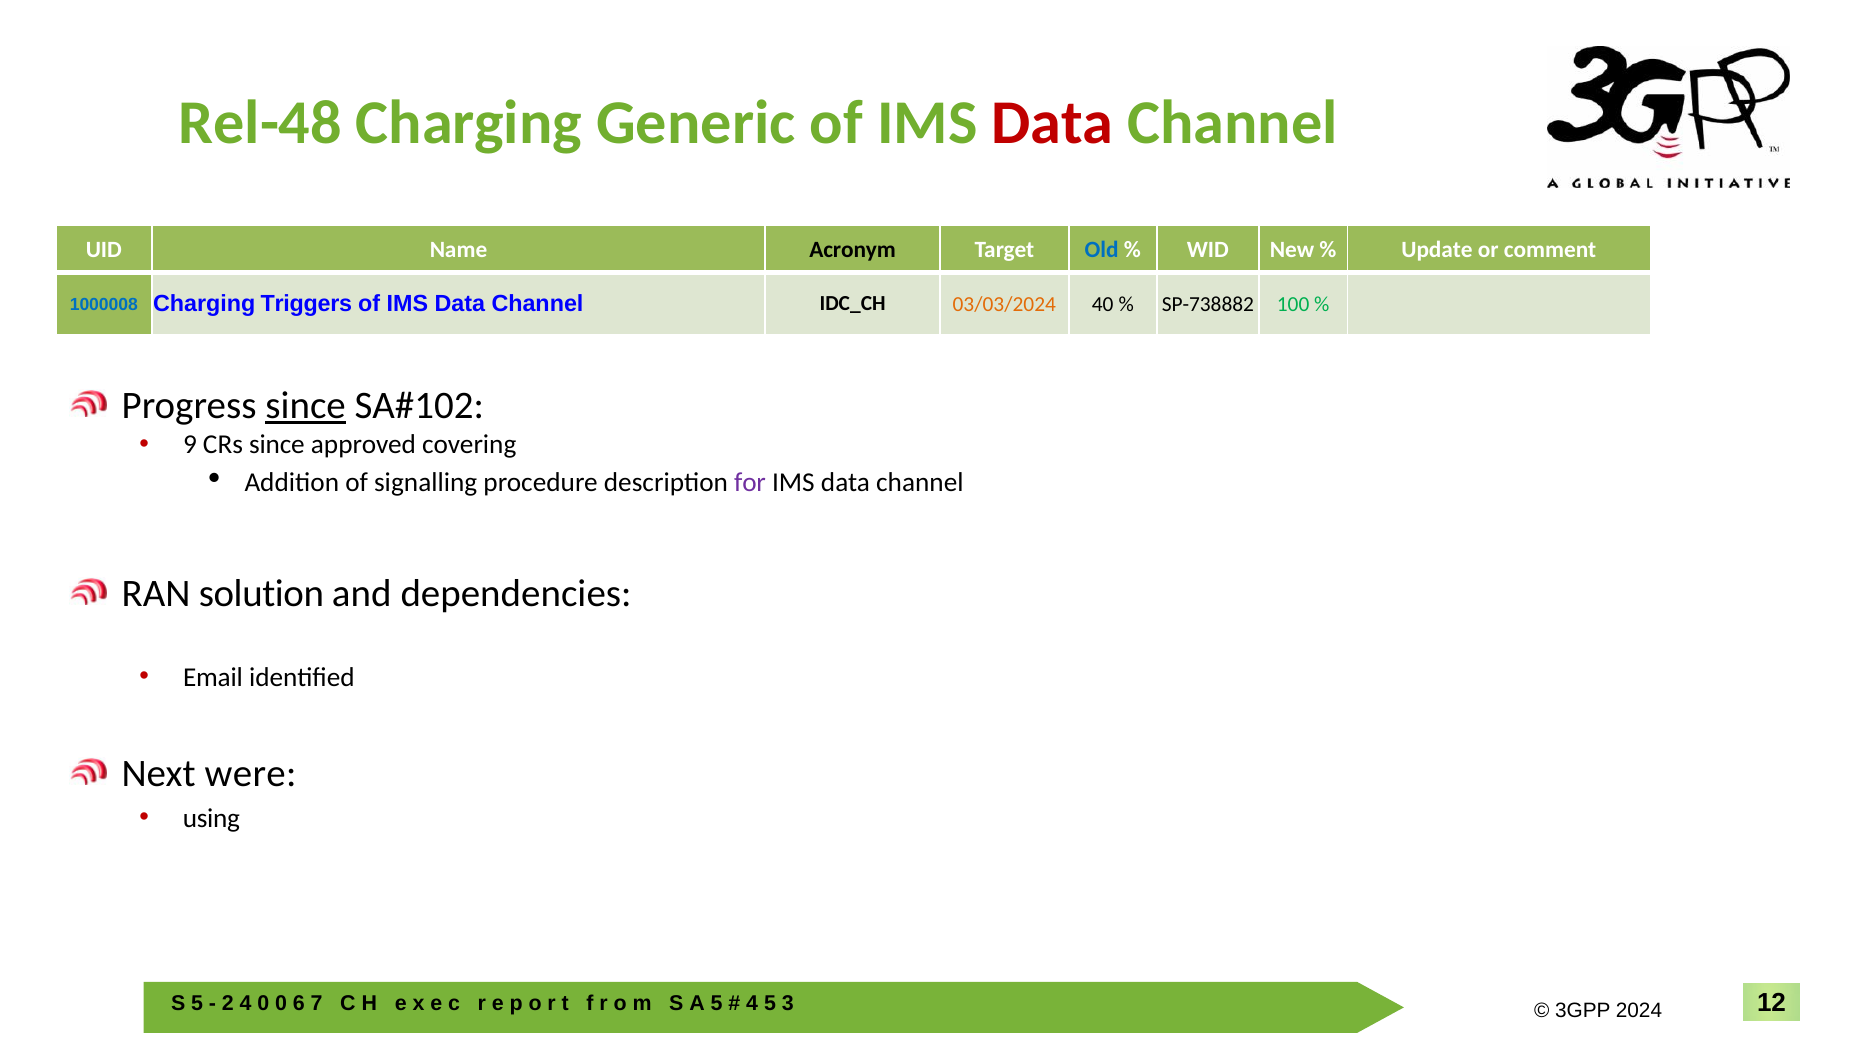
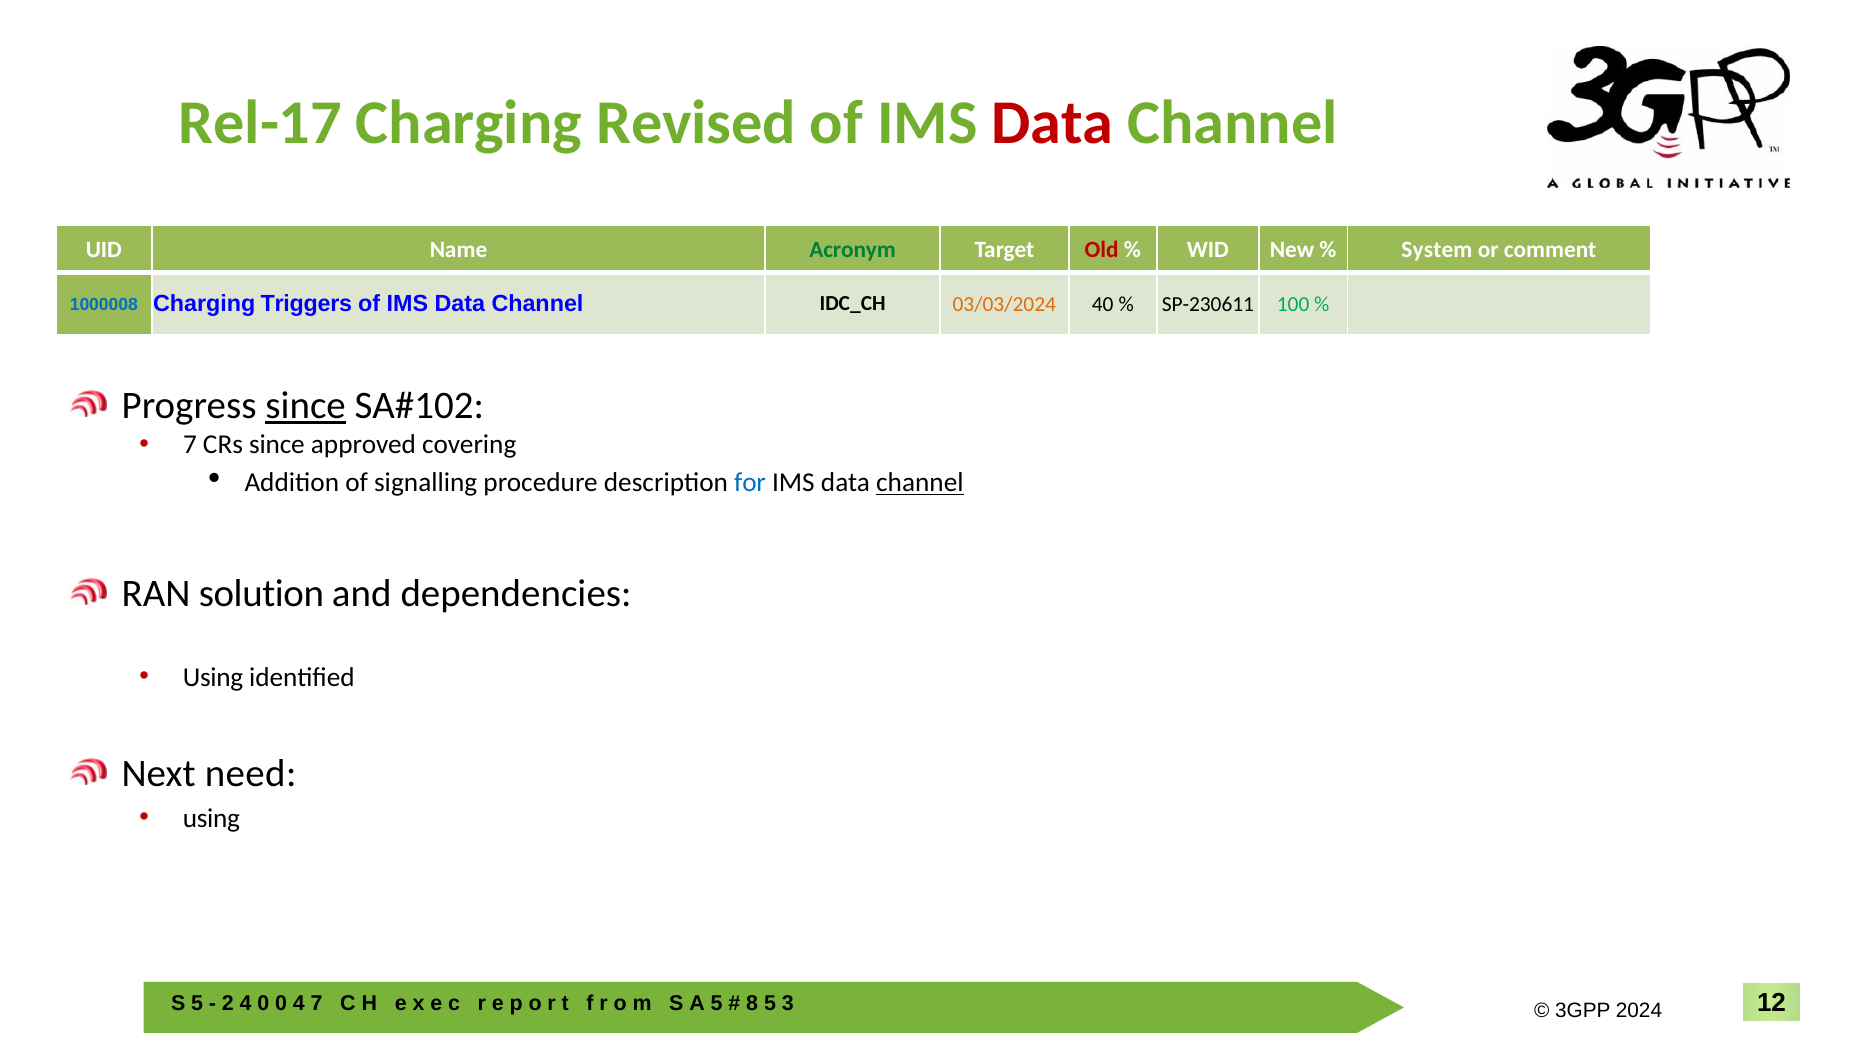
Rel-48: Rel-48 -> Rel-17 (260, 123)
Generic: Generic -> Revised (696, 123)
Acronym colour: black -> green (853, 250)
Old colour: blue -> red (1102, 250)
Update: Update -> System (1437, 250)
SP-738882: SP-738882 -> SP-230611 (1208, 305)
9: 9 -> 7 (190, 445)
for colour: purple -> blue (750, 483)
channel underline: none -> present (920, 483)
Email: Email -> Using (213, 678)
were: were -> need (251, 774)
6: 6 -> 4 (299, 1004)
4: 4 -> 8 (752, 1004)
